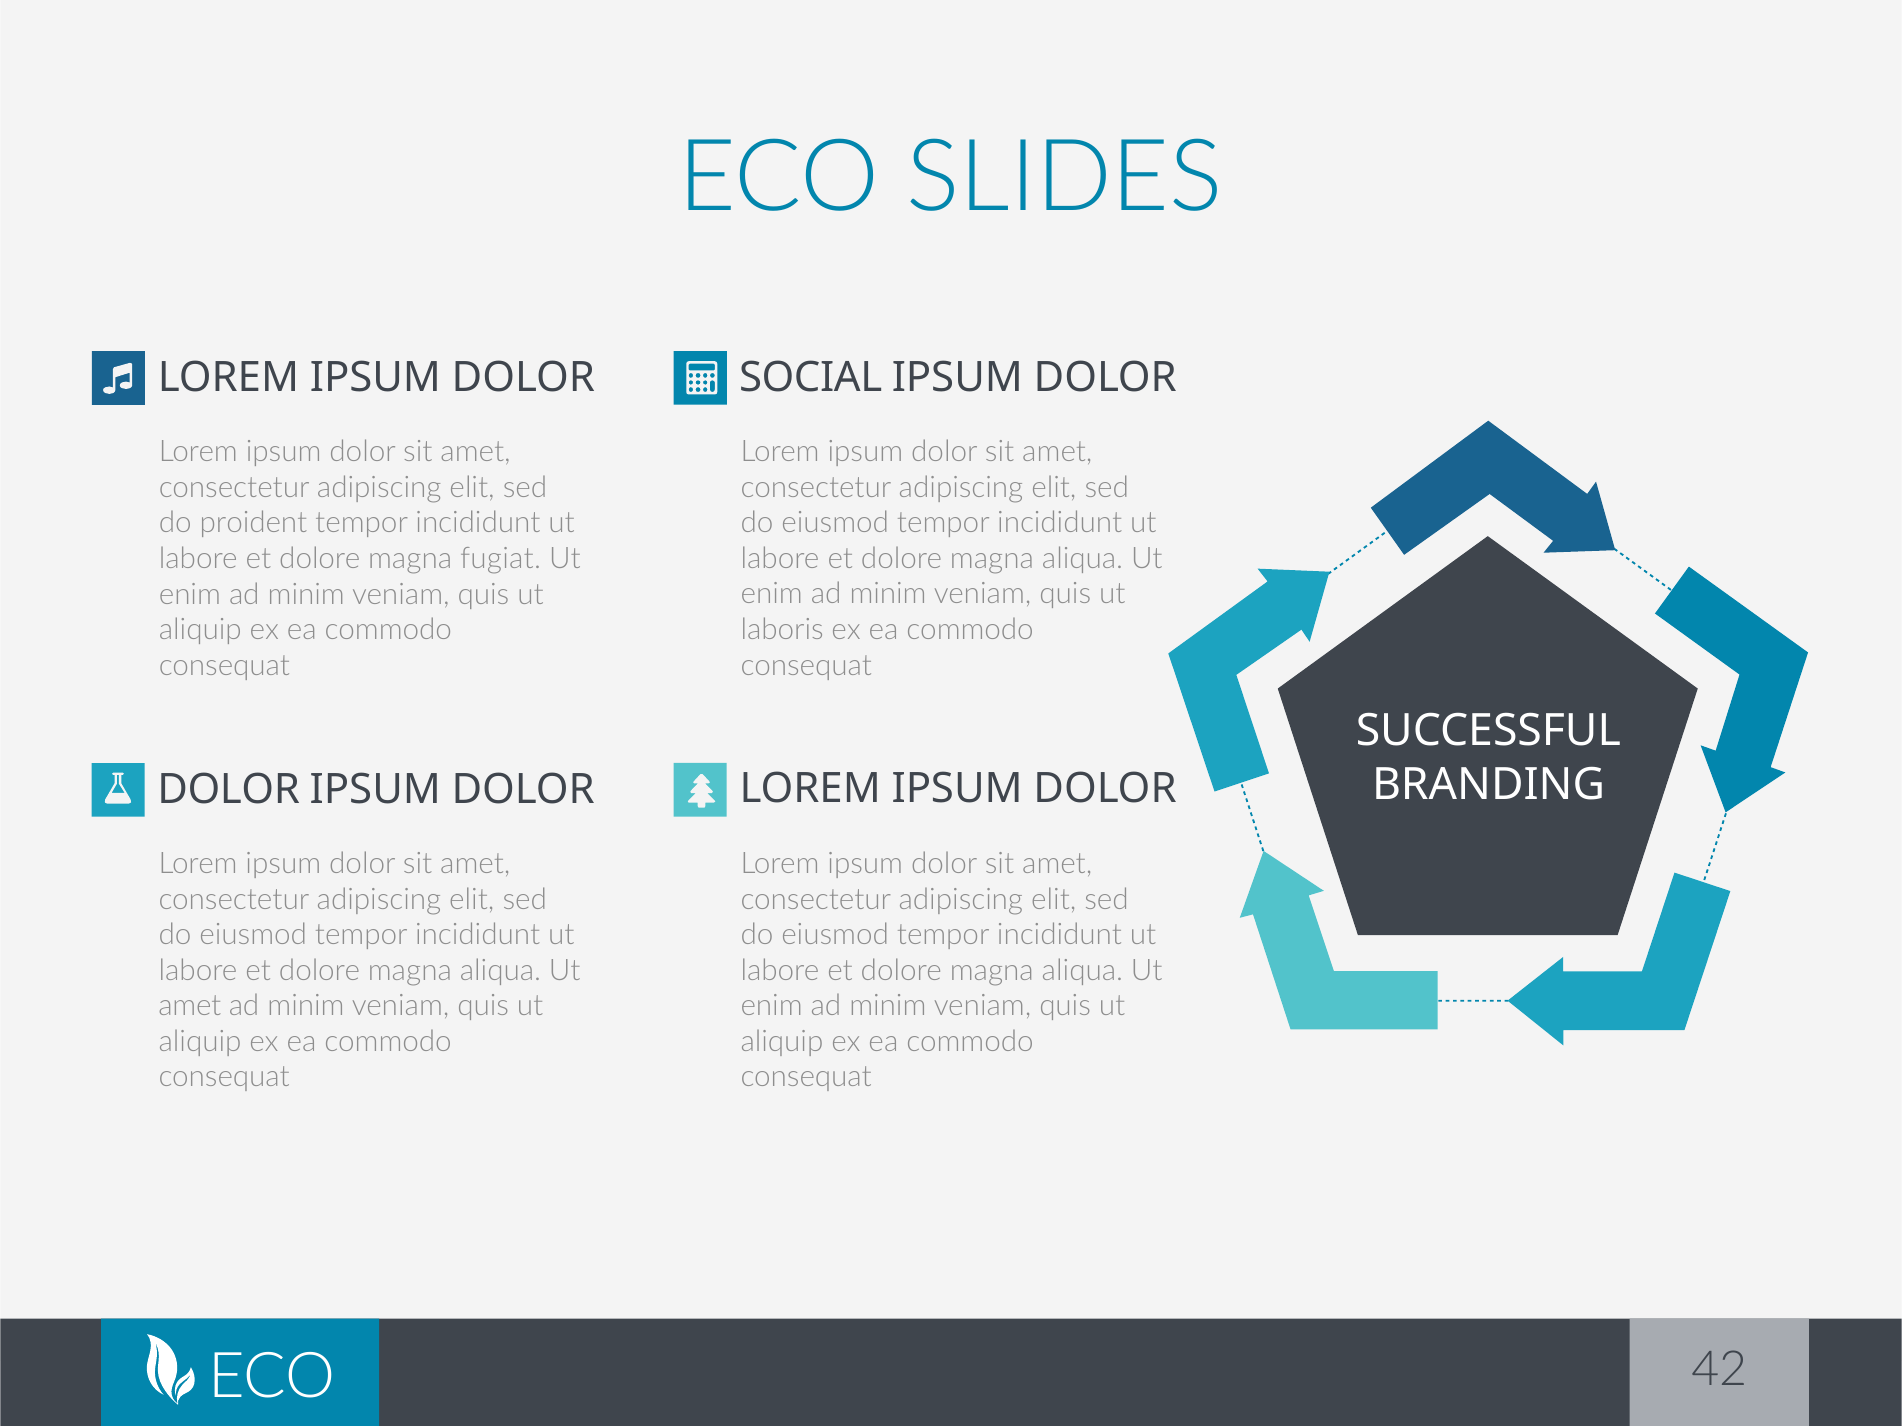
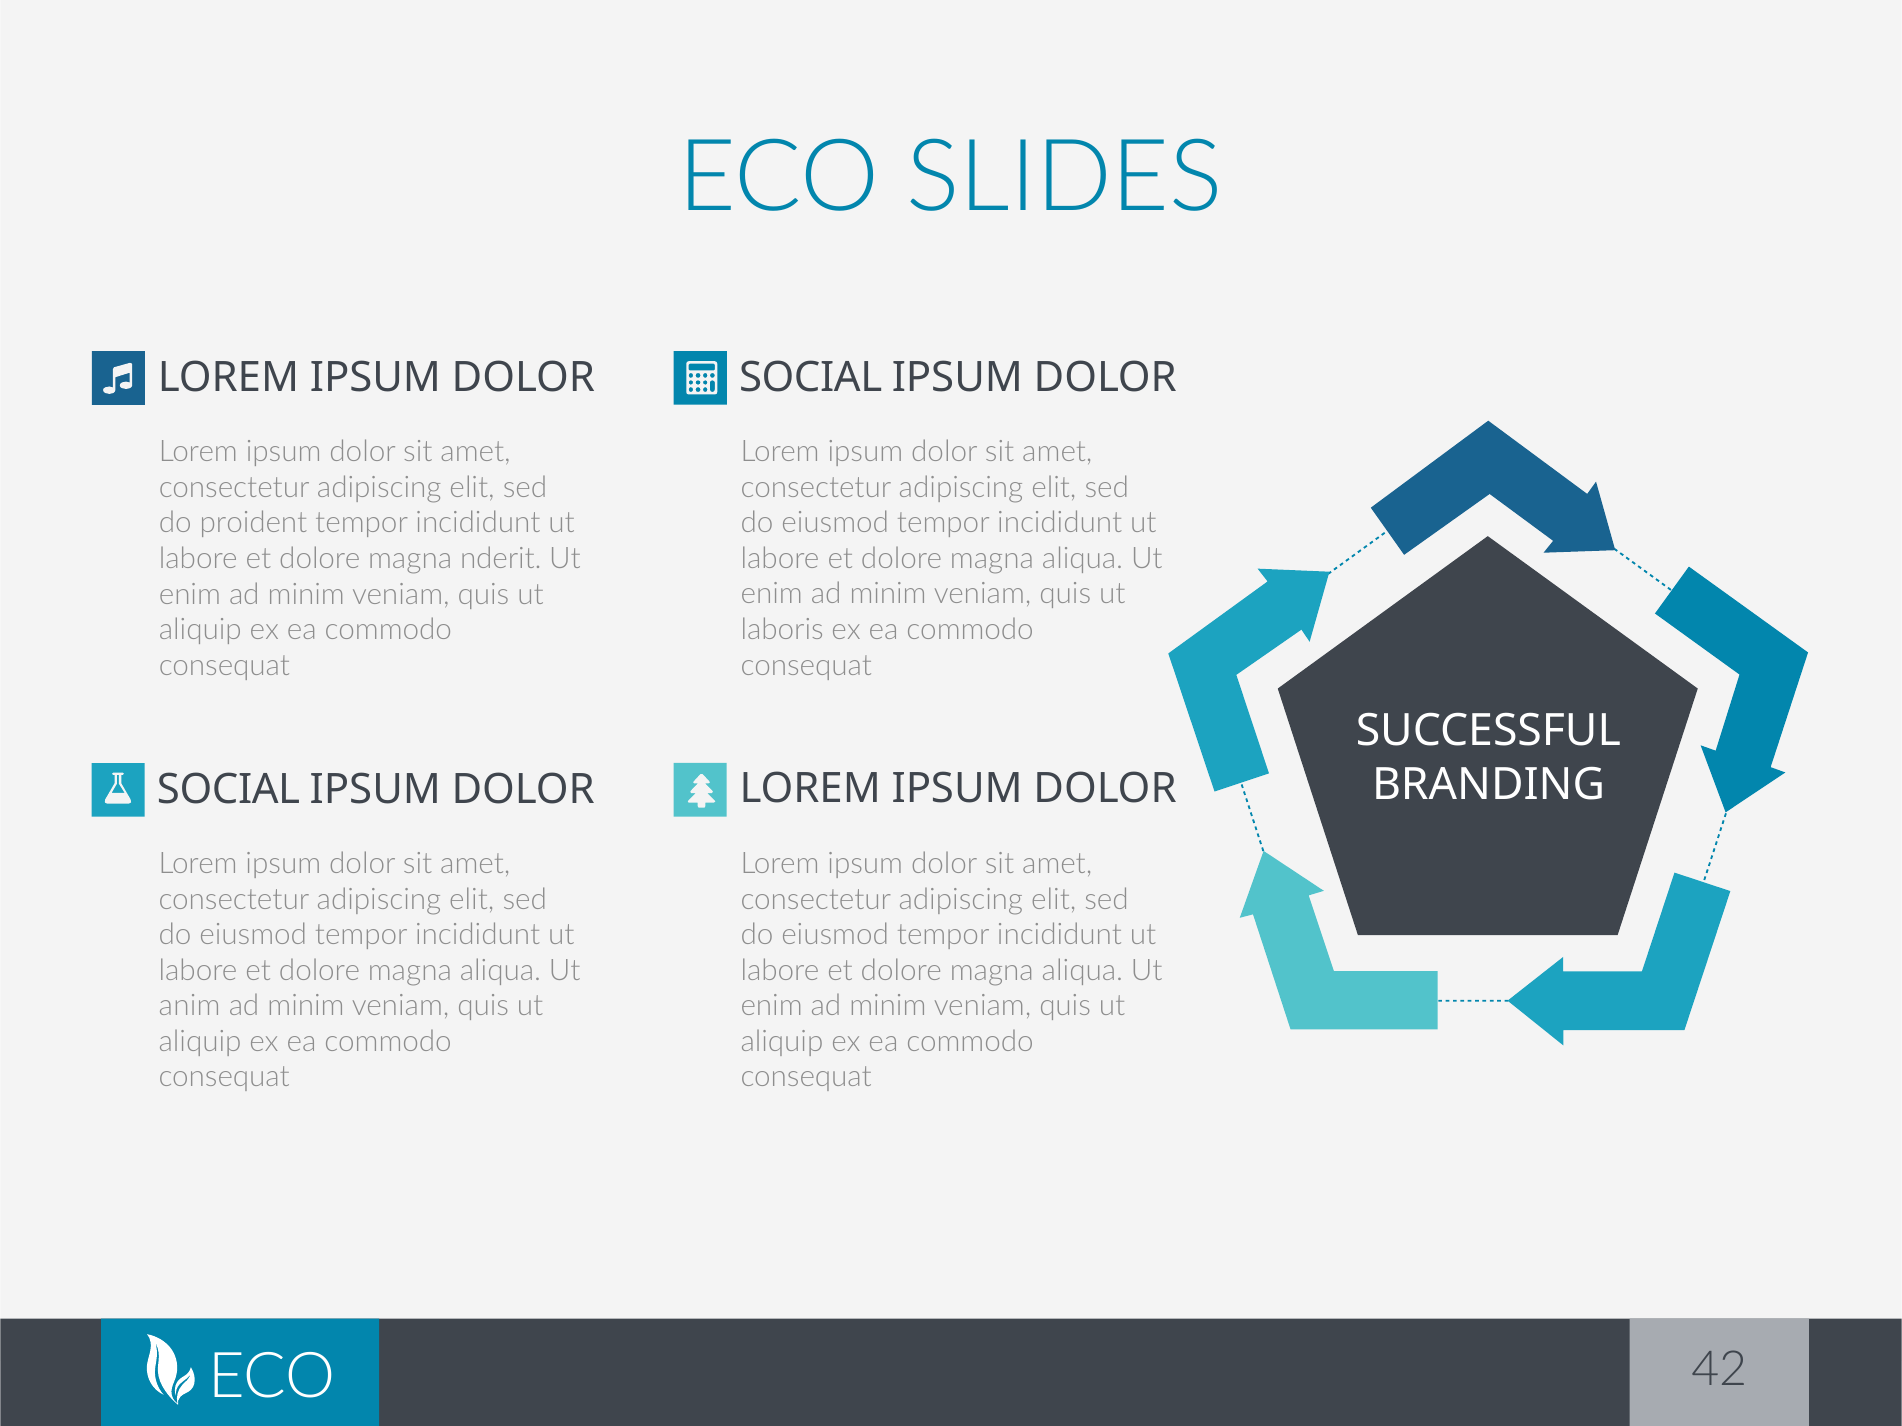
fugiat: fugiat -> nderit (501, 559)
DOLOR: DOLOR -> SOCIAL (229, 789)
amet: amet -> anim (190, 1006)
